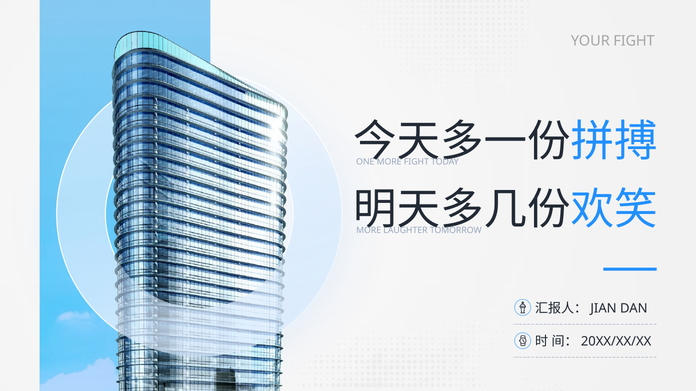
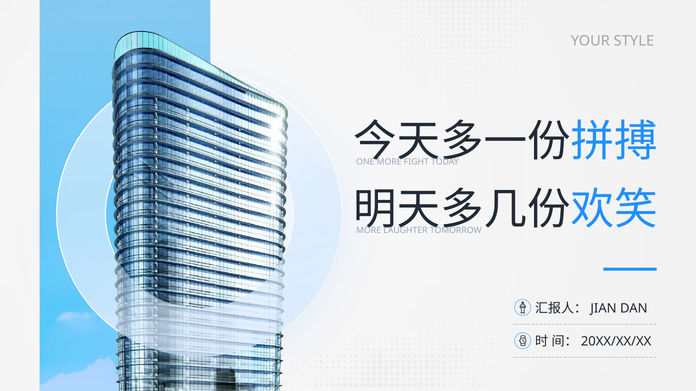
YOUR FIGHT: FIGHT -> STYLE (634, 41)
